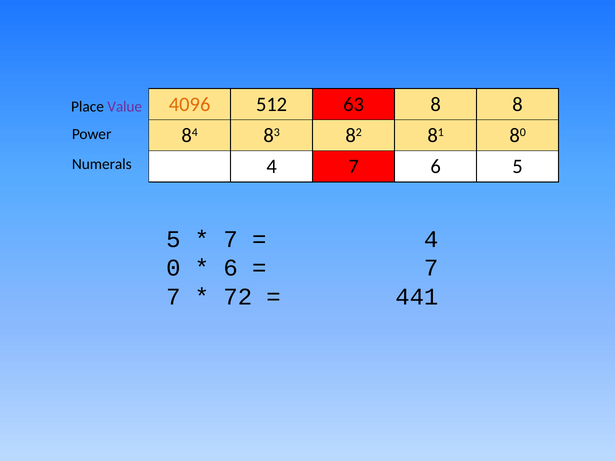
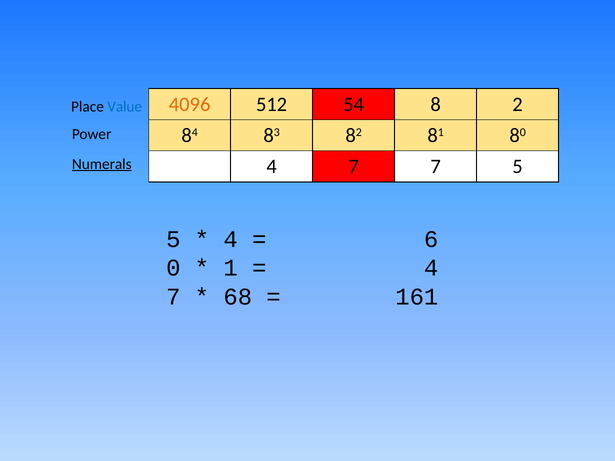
63: 63 -> 54 (354, 104)
8 8: 8 -> 2 (518, 104)
Value colour: purple -> blue (125, 107)
Numerals underline: none -> present (102, 164)
7 6: 6 -> 7 (436, 167)
7: 7 -> 4 (231, 239)
4: 4 -> 6 (431, 239)
6: 6 -> 1 (231, 268)
7: 7 -> 4 (431, 268)
72: 72 -> 68 (238, 297)
441: 441 -> 161 (417, 297)
